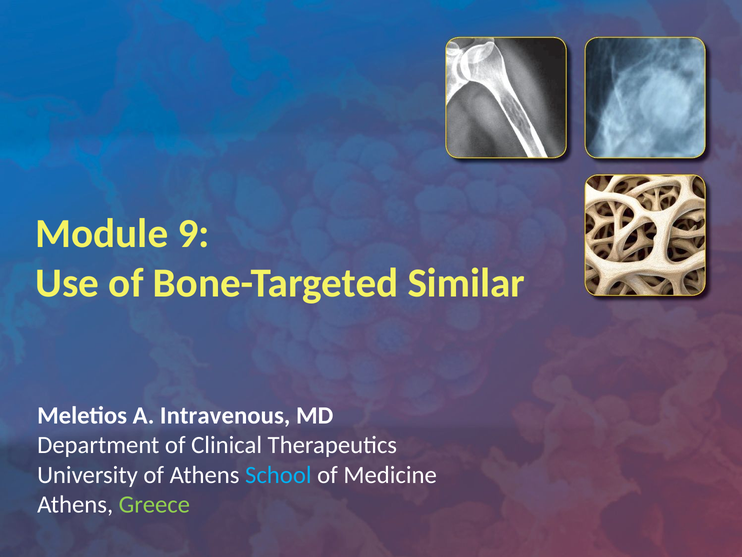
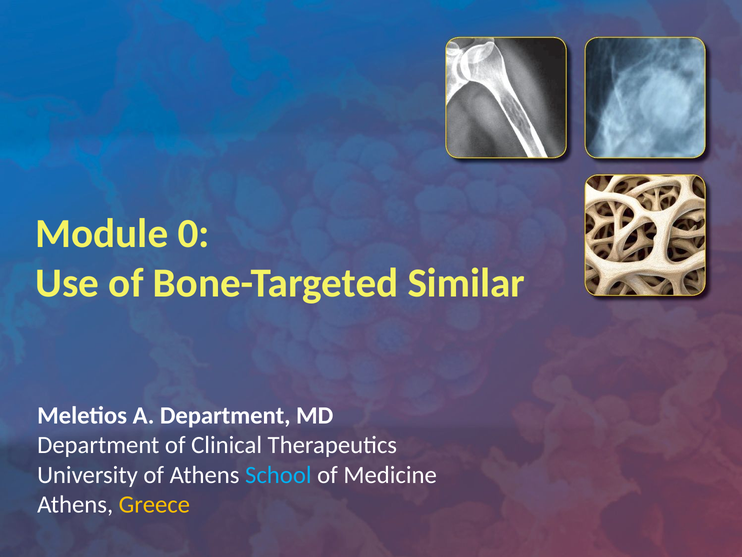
9: 9 -> 0 (194, 233)
A Intravenous: Intravenous -> Department (225, 415)
Greece colour: light green -> yellow (154, 504)
